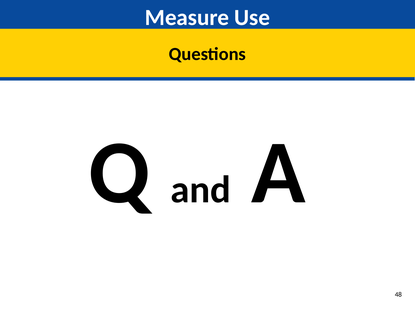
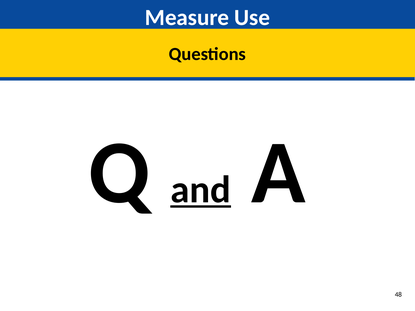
and underline: none -> present (201, 190)
